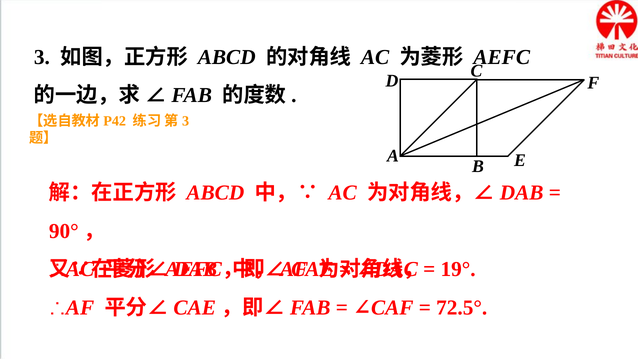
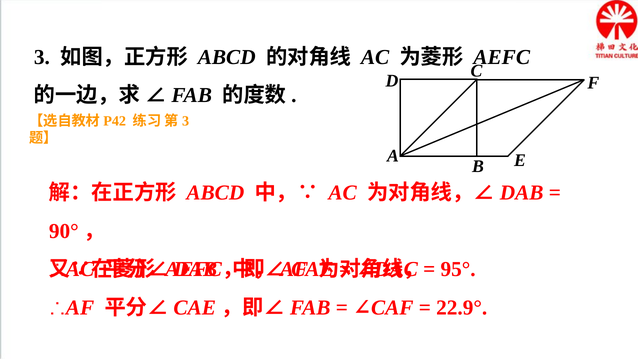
19°: 19° -> 95° (458, 269)
72.5°: 72.5° -> 22.9° (462, 308)
